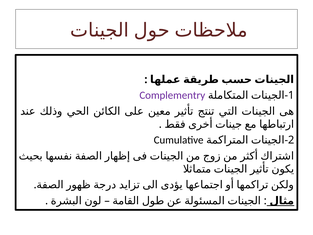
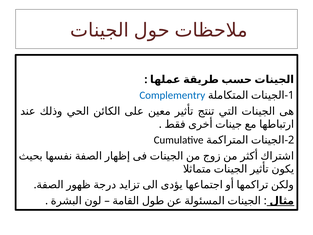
Complementry colour: purple -> blue (172, 95)
